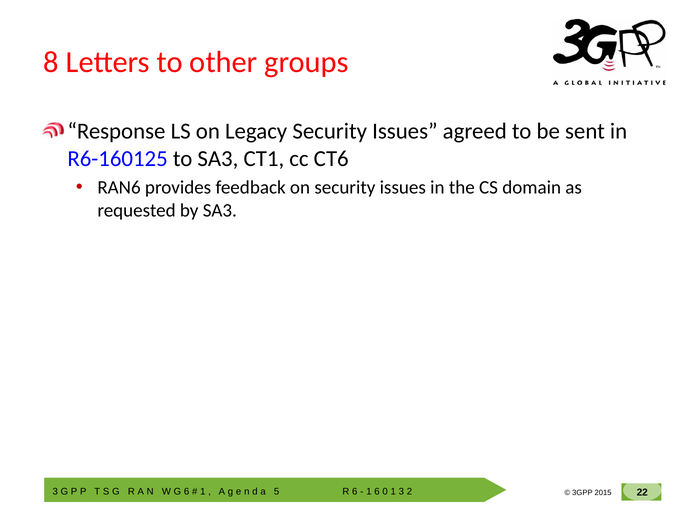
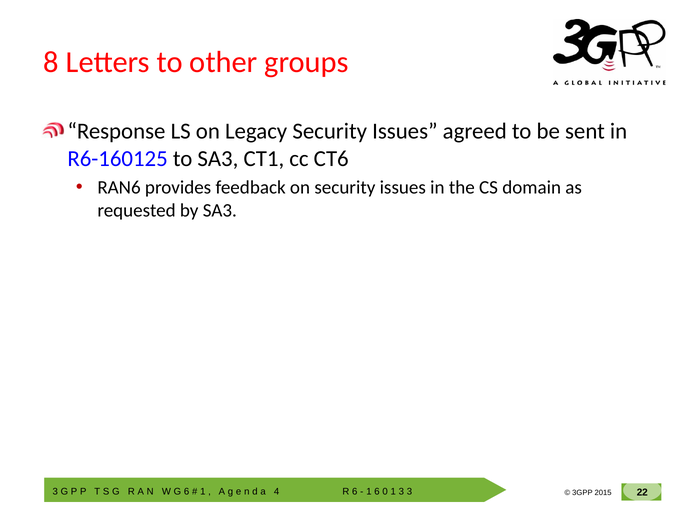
5: 5 -> 4 (277, 491)
2: 2 -> 3 (409, 491)
